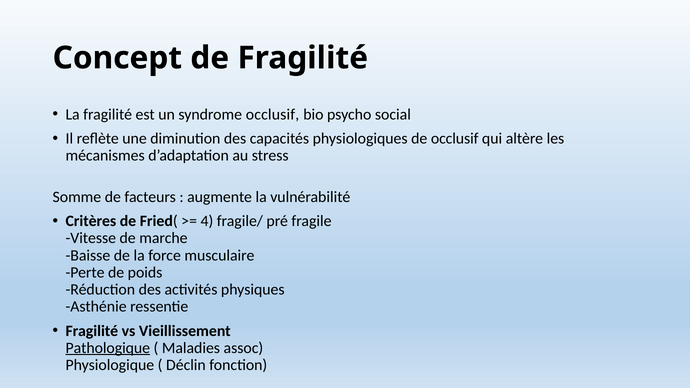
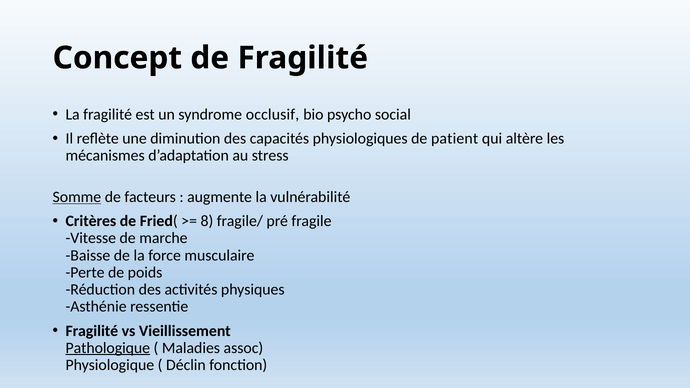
de occlusif: occlusif -> patient (455, 139)
Somme underline: none -> present (77, 197)
4: 4 -> 8 (207, 221)
